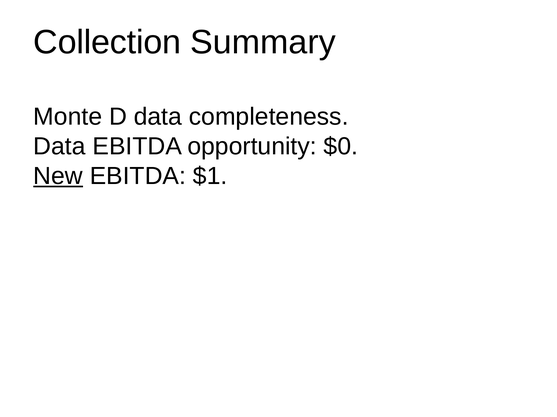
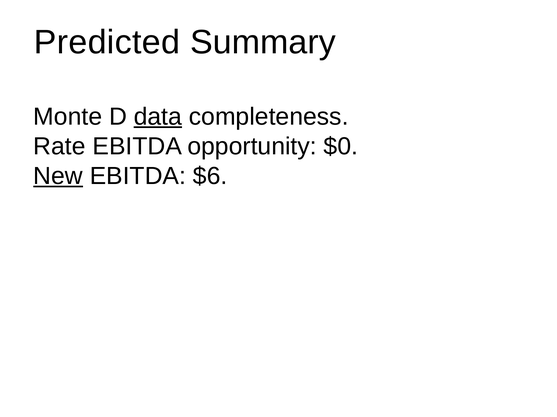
Collection: Collection -> Predicted (107, 42)
data underline: none -> present (158, 117)
Data: Data -> Rate (59, 147)
$1: $1 -> $6 (210, 176)
